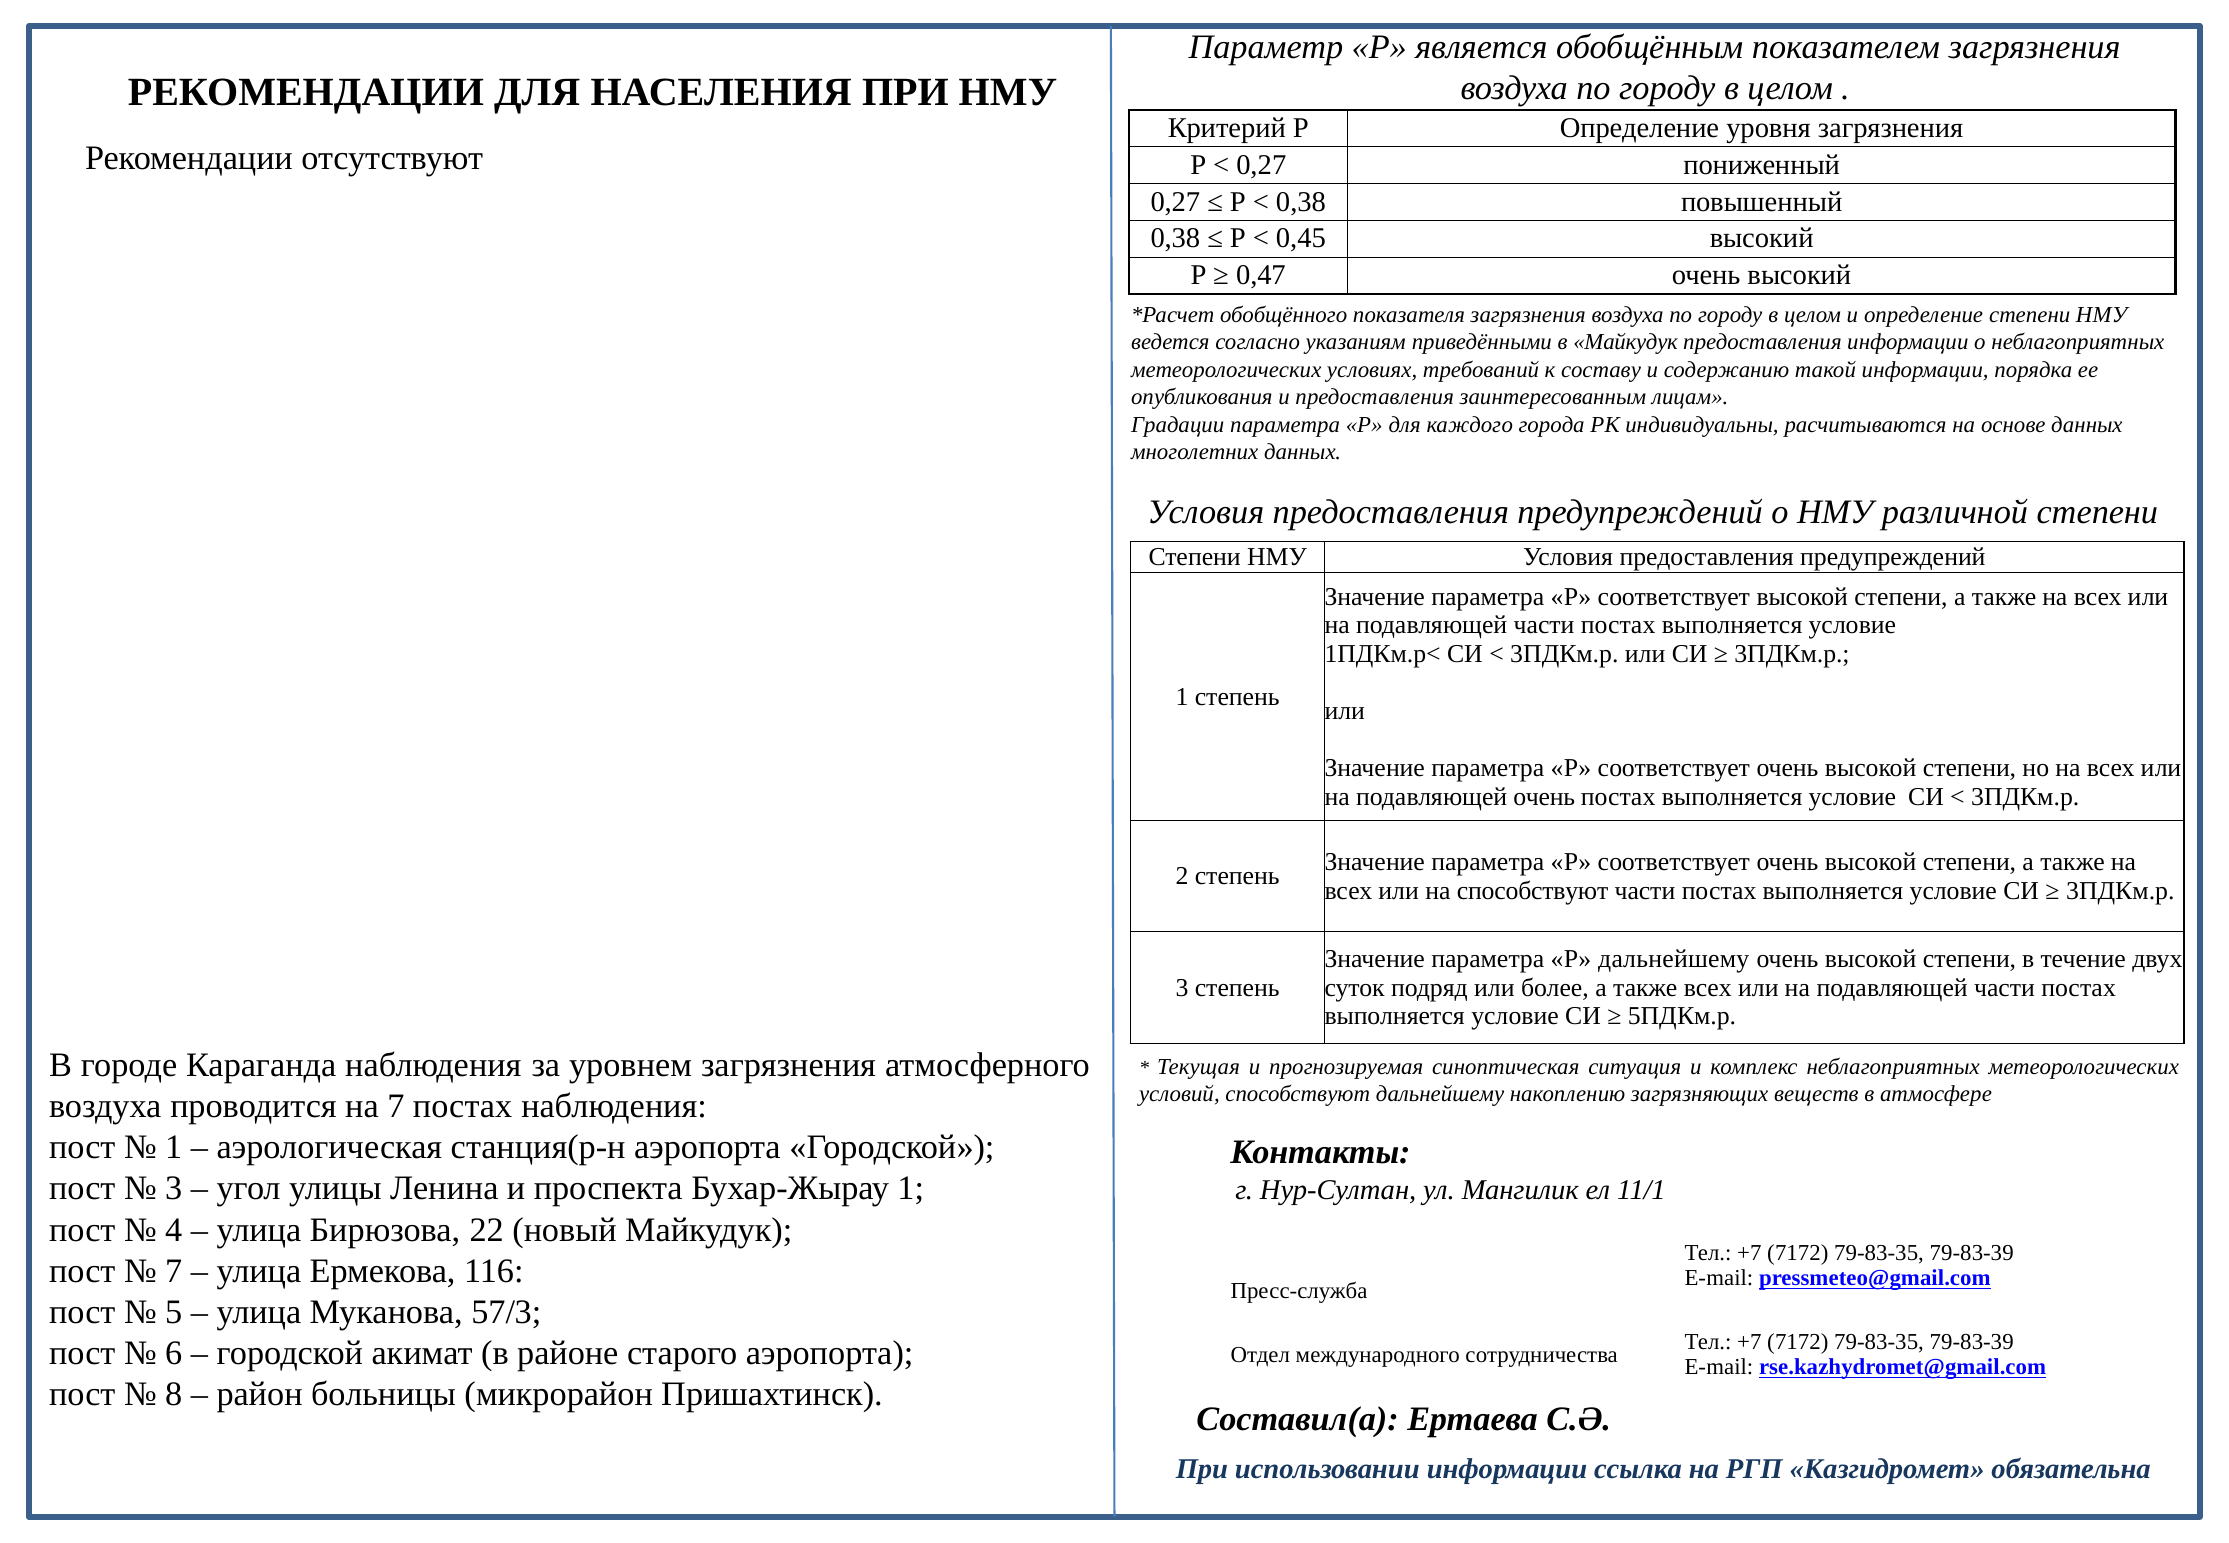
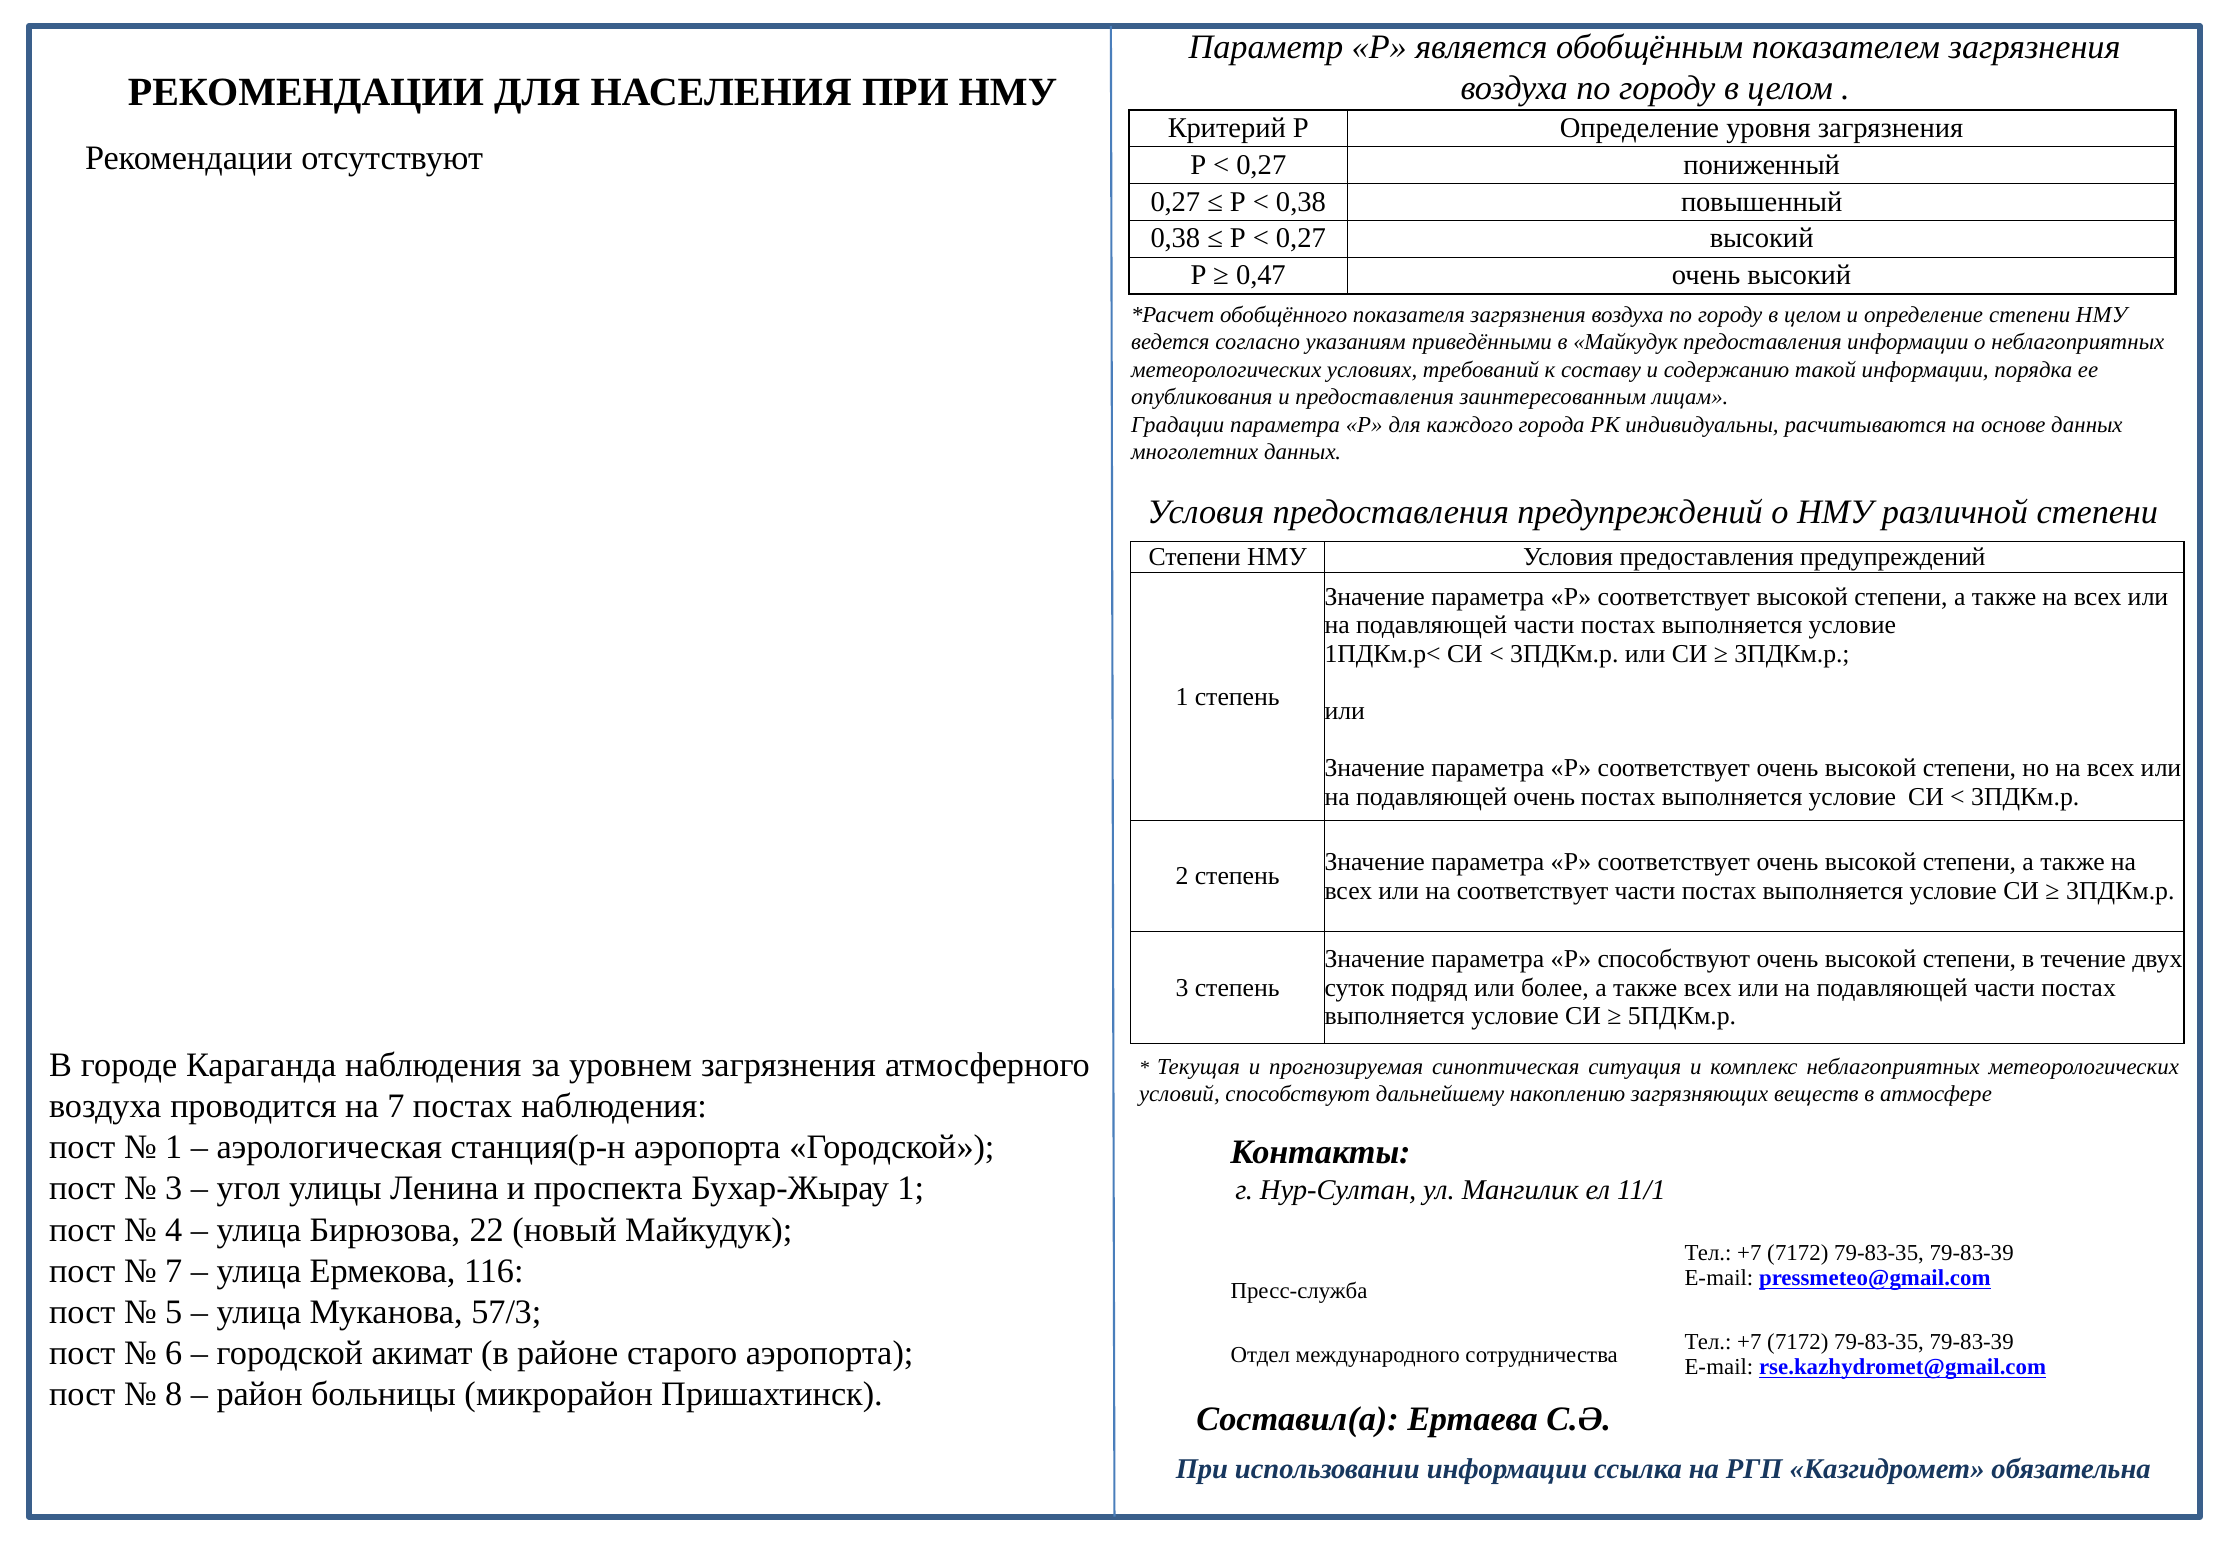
0,45: 0,45 -> 0,27 (1301, 239)
на способствуют: способствуют -> соответствует (1533, 891)
Р дальнейшему: дальнейшему -> способствуют (1674, 959)
